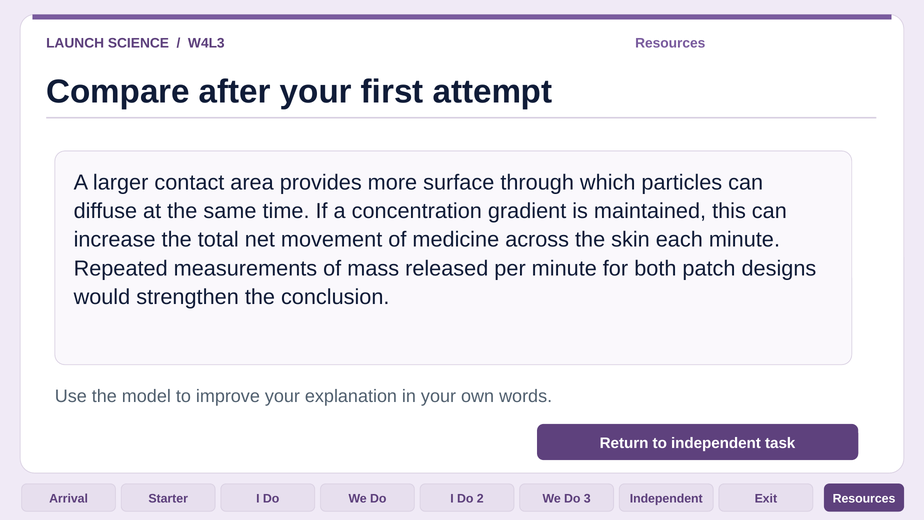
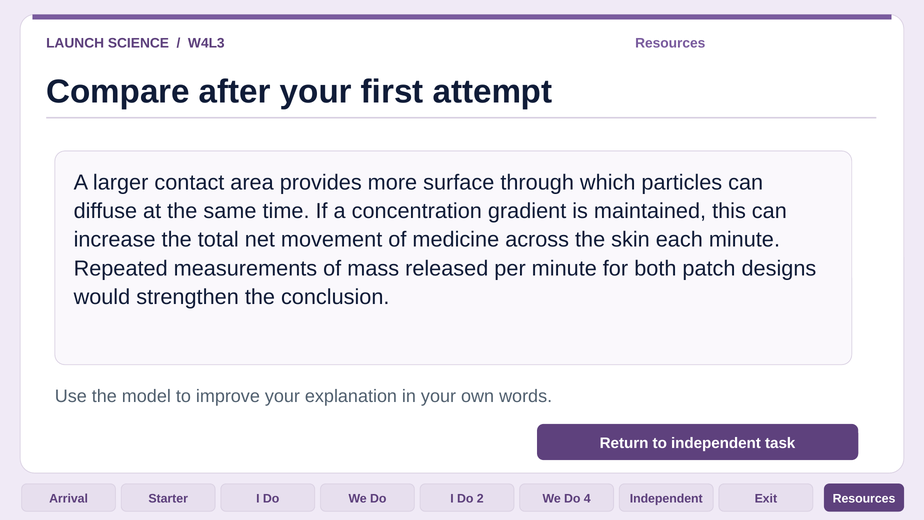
3: 3 -> 4 (587, 498)
